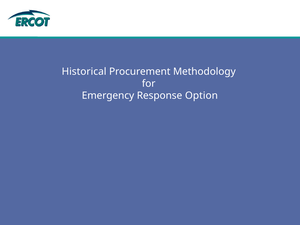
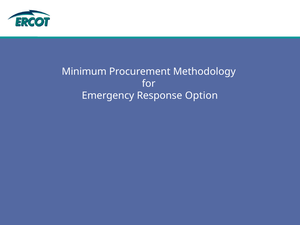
Historical: Historical -> Minimum (84, 72)
